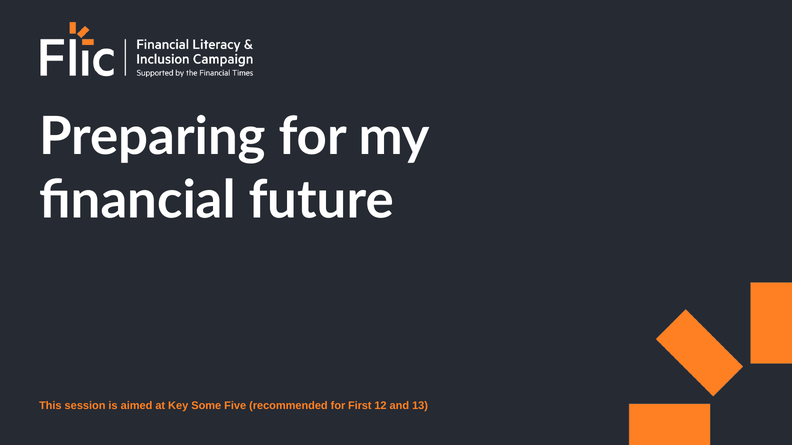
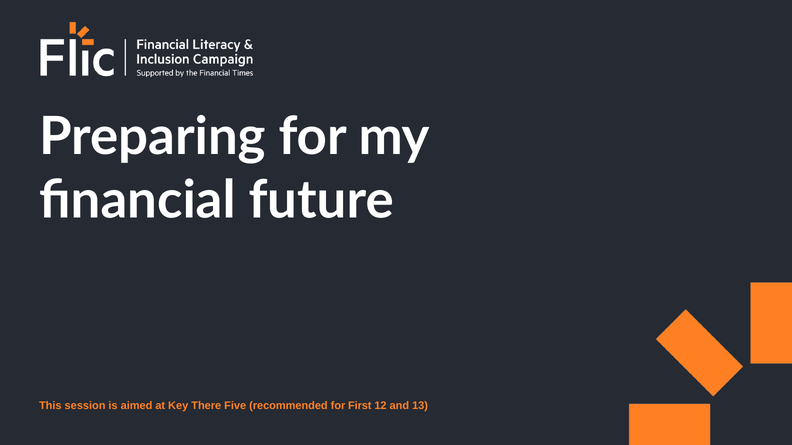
Some: Some -> There (206, 406)
